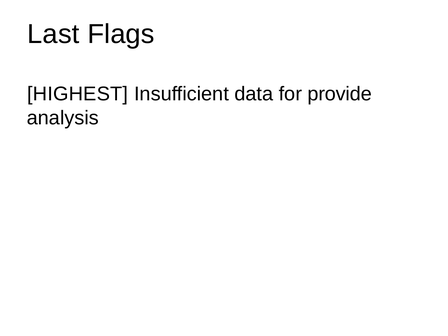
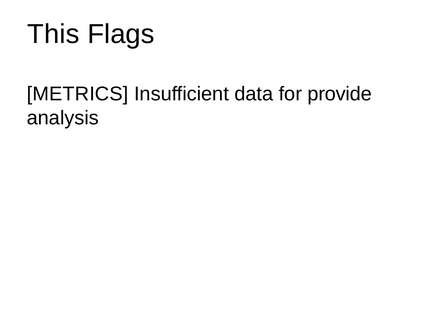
Last: Last -> This (53, 34)
HIGHEST: HIGHEST -> METRICS (78, 94)
